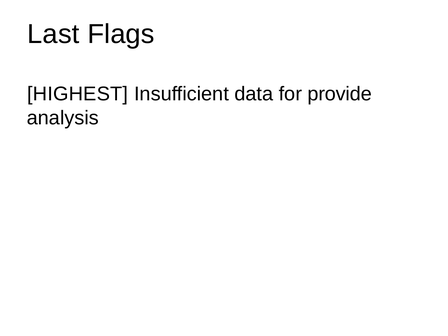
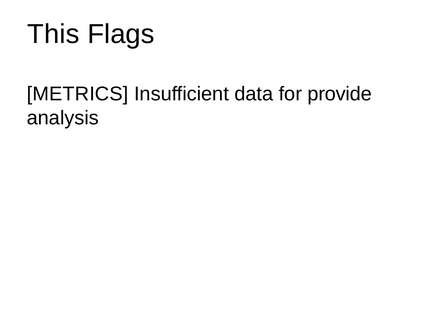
Last: Last -> This (53, 34)
HIGHEST: HIGHEST -> METRICS (78, 94)
